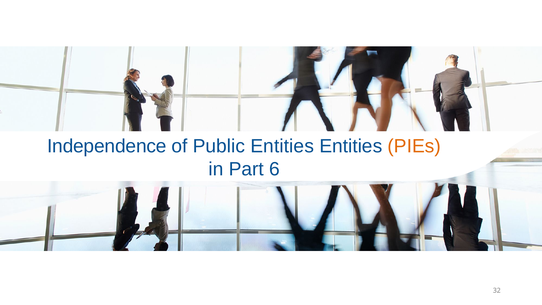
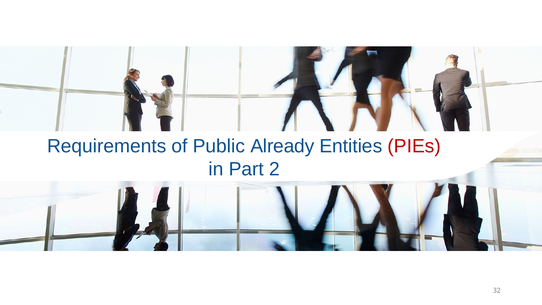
Independence: Independence -> Requirements (107, 146)
Public Entities: Entities -> Already (282, 146)
PIEs colour: orange -> red (414, 146)
6: 6 -> 2 (275, 169)
